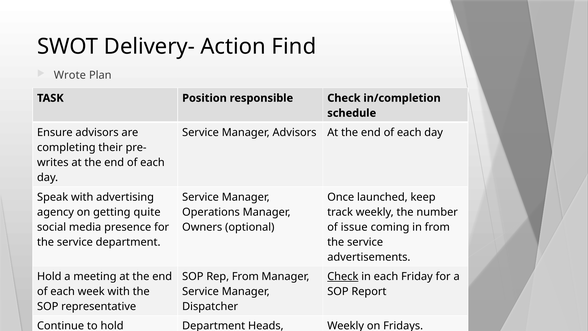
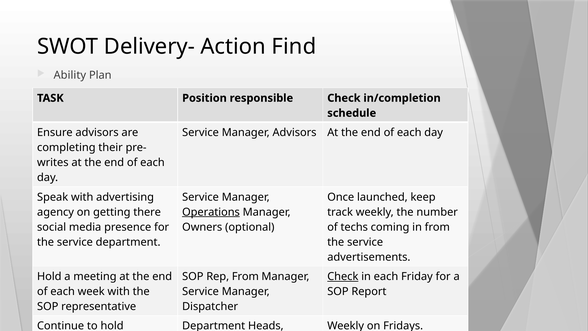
Wrote: Wrote -> Ability (70, 75)
quite: quite -> there (147, 212)
Operations underline: none -> present (211, 212)
issue: issue -> techs (354, 227)
